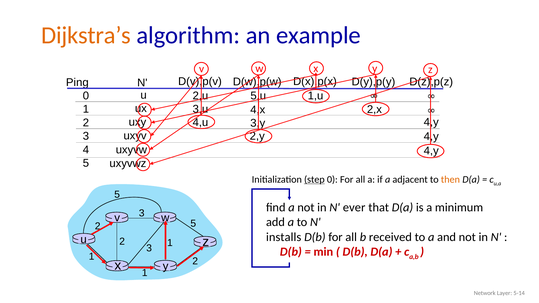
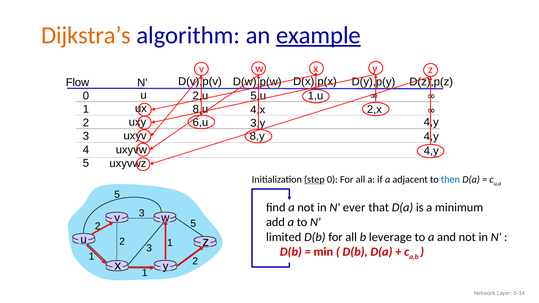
example underline: none -> present (318, 35)
Ping: Ping -> Flow (77, 82)
3,u: 3,u -> 8,u (200, 109)
4,u: 4,u -> 6,u (200, 123)
2,y: 2,y -> 8,y (257, 136)
then colour: orange -> blue (450, 180)
installs: installs -> limited (284, 237)
received: received -> leverage (390, 237)
